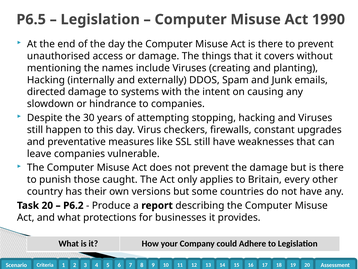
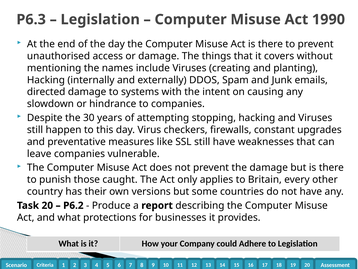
P6.5: P6.5 -> P6.3 (31, 19)
